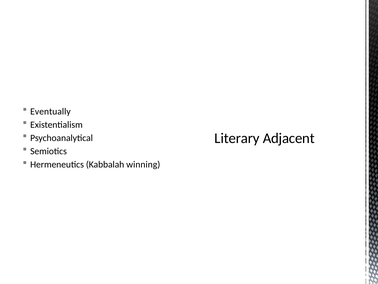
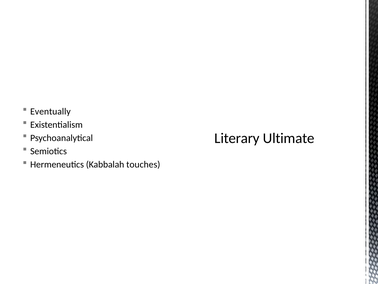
Adjacent: Adjacent -> Ultimate (289, 138)
winning: winning -> touches (143, 164)
